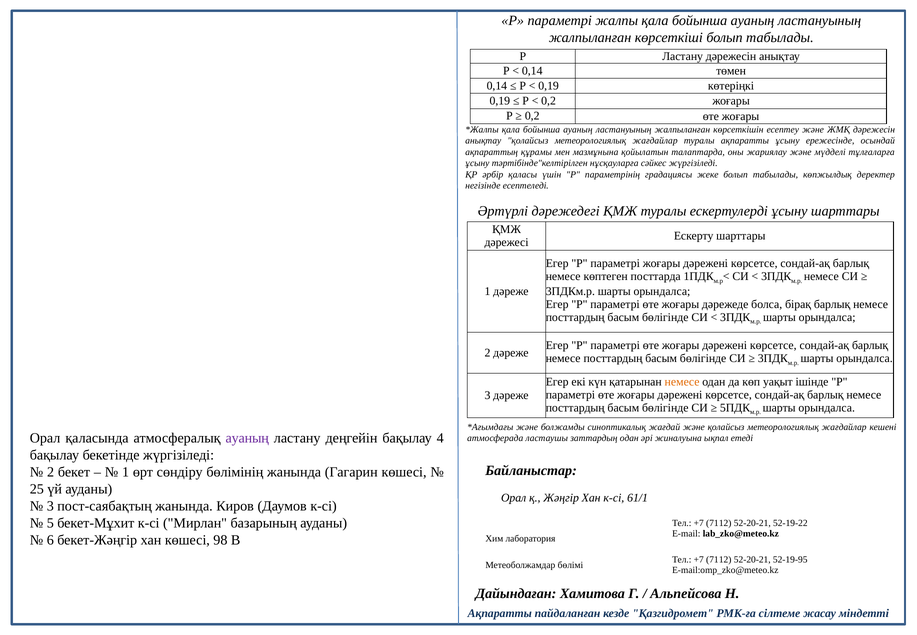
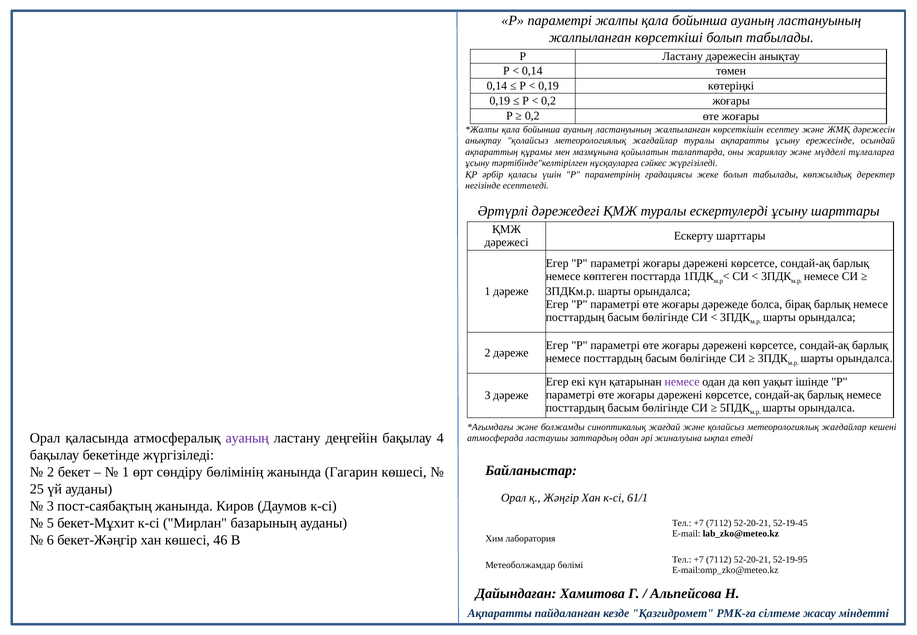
немесе colour: orange -> purple (682, 382)
52-19-22: 52-19-22 -> 52-19-45 (790, 523)
98: 98 -> 46 (220, 540)
